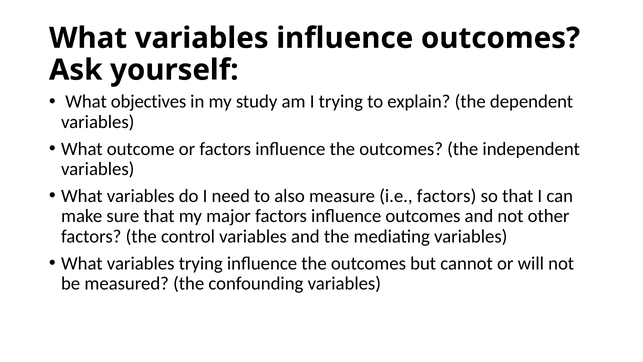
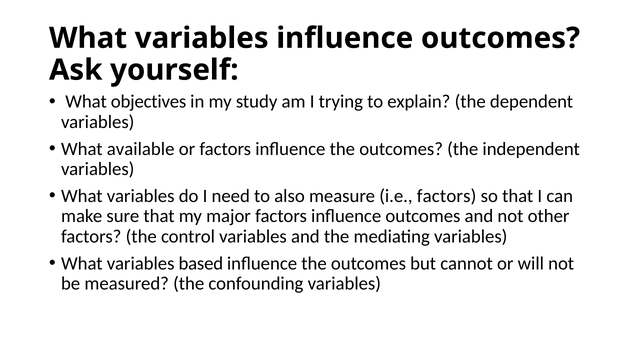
outcome: outcome -> available (141, 149)
variables trying: trying -> based (201, 263)
